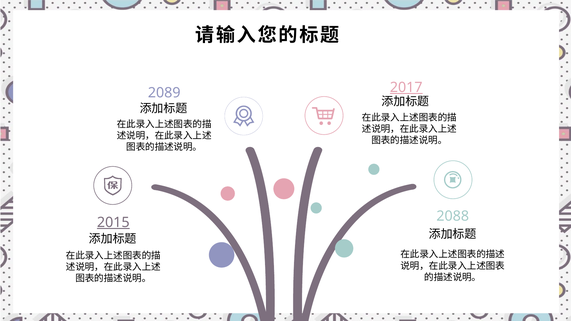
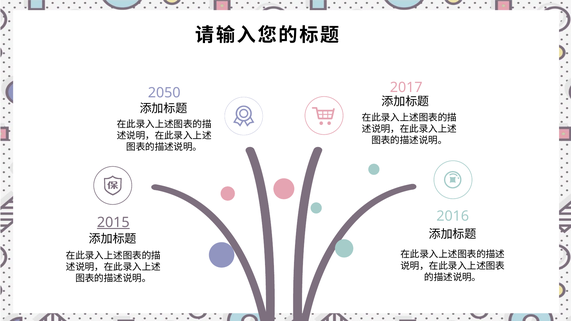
2017 underline: present -> none (406, 87)
2089: 2089 -> 2050 (164, 93)
2088: 2088 -> 2016 (453, 216)
